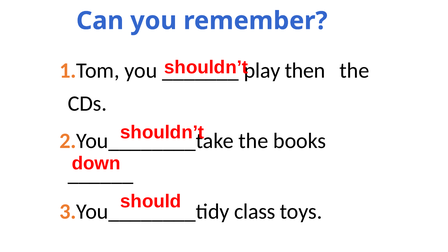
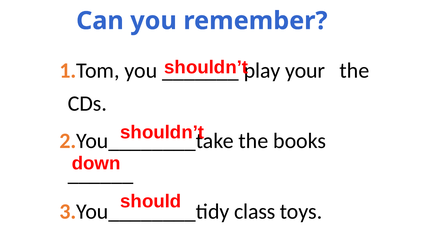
then: then -> your (305, 71)
